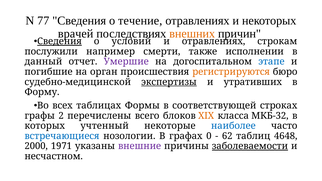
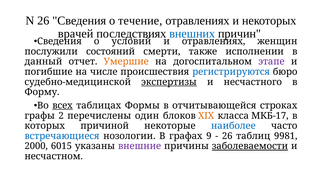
N 77: 77 -> 26 (43, 21)
внешних colour: orange -> blue (192, 34)
Сведения underline: present -> none (60, 41)
строкам: строкам -> женщин (277, 41)
например: например -> состояний (111, 52)
Умершие colour: purple -> orange (126, 62)
этапе colour: blue -> purple (271, 62)
орган: орган -> числе (104, 72)
регистрируются colour: orange -> blue (231, 72)
утративших: утративших -> несчастного (253, 82)
всех underline: none -> present (63, 106)
соответствующей: соответствующей -> отчитывающейся (214, 106)
всего: всего -> один (147, 116)
МКБ-32: МКБ-32 -> МКБ-17 (270, 116)
учтенный: учтенный -> причиной (105, 126)
0: 0 -> 9 (209, 136)
62: 62 -> 26 (227, 136)
4648: 4648 -> 9981 (286, 136)
1971: 1971 -> 6015 (61, 146)
